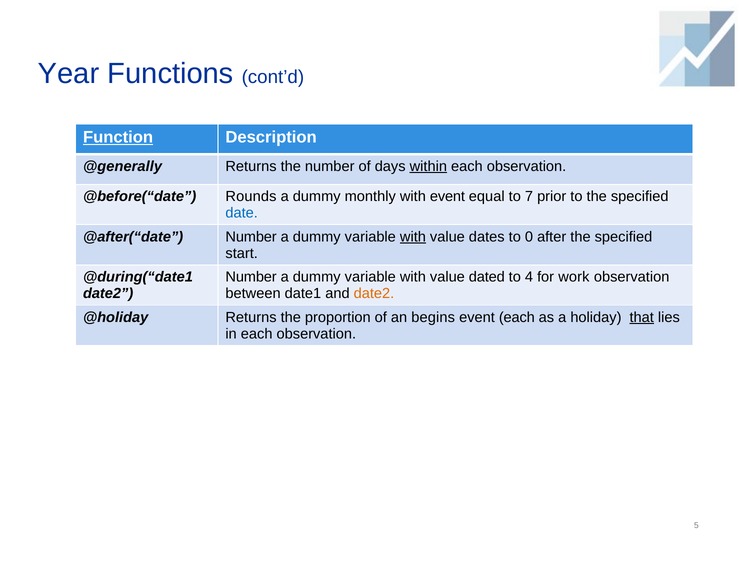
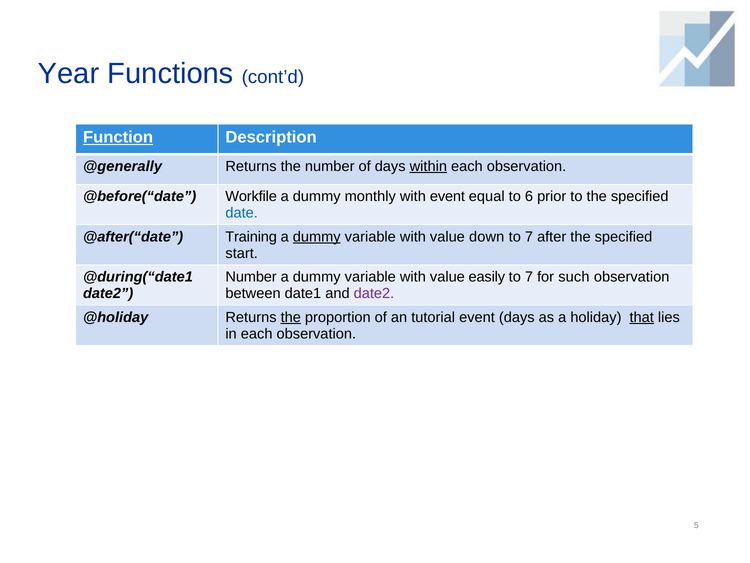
Rounds: Rounds -> Workfile (251, 196)
7: 7 -> 6 (529, 196)
@after(“date Number: Number -> Training (251, 237)
dummy underline: none -> present (317, 237)
with underline: present -> none (413, 237)
dates: dates -> down (487, 237)
0: 0 -> 7 (529, 237)
dated: dated -> easily (487, 277)
4: 4 -> 7 (529, 277)
work: work -> such (574, 277)
date2 colour: orange -> purple (374, 293)
the underline: none -> present (291, 317)
begins: begins -> tutorial (433, 317)
event each: each -> days (517, 317)
